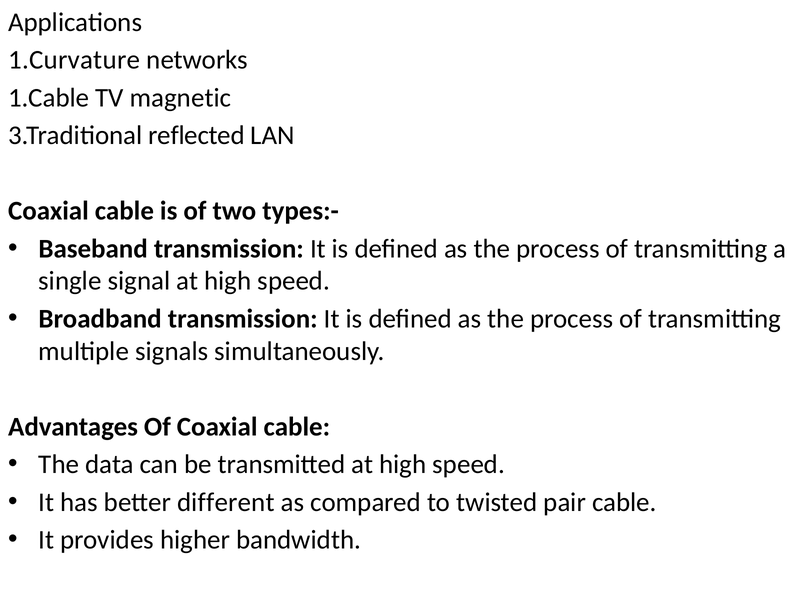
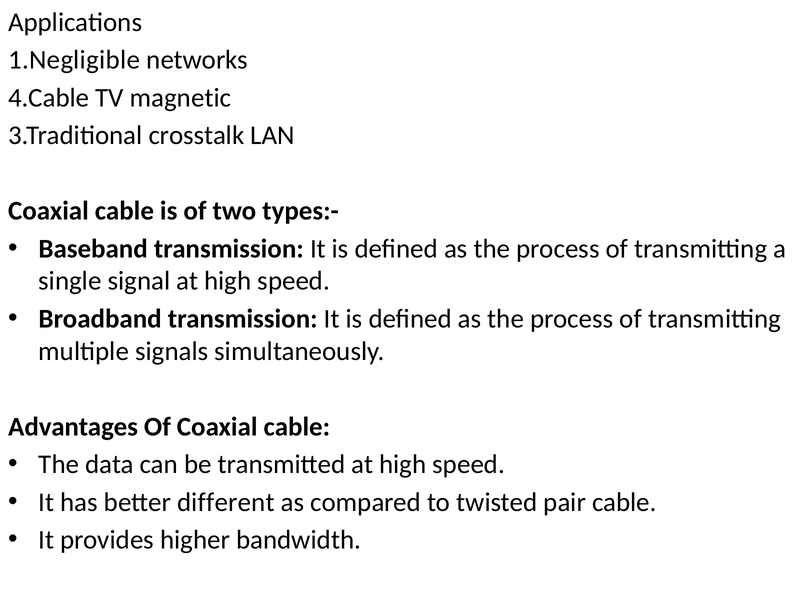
1.Curvature: 1.Curvature -> 1.Negligible (74, 60)
1.Cable: 1.Cable -> 4.Cable (49, 98)
reflected: reflected -> crosstalk (196, 135)
